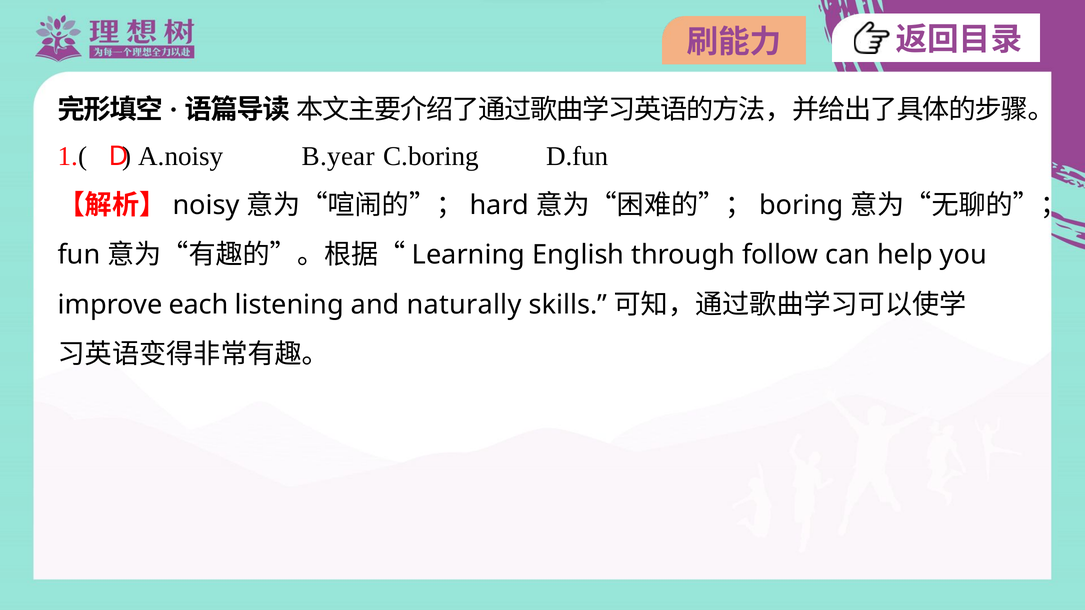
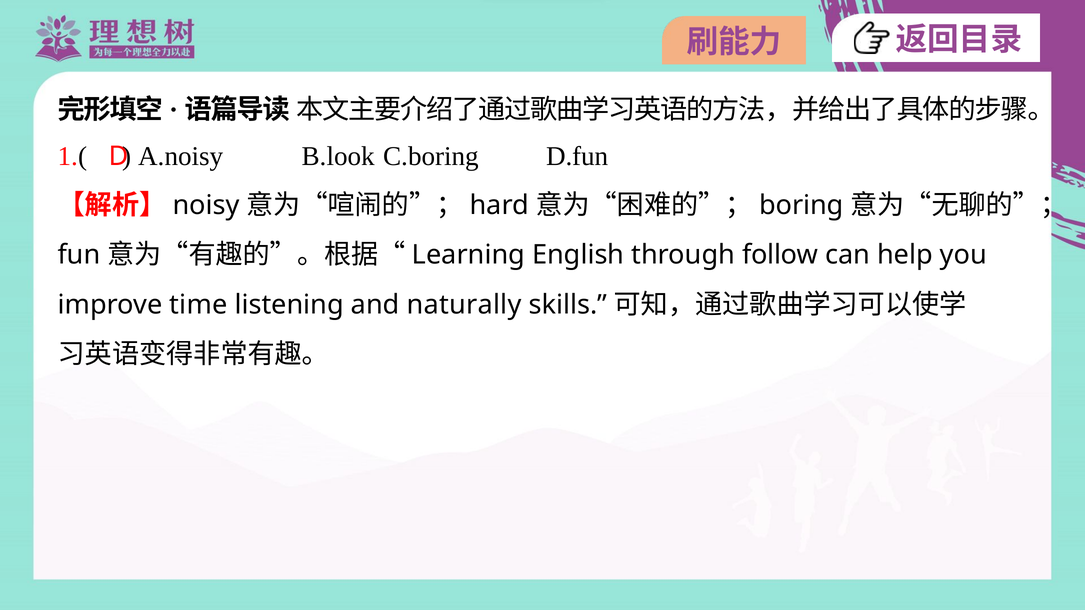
B.year: B.year -> B.look (338, 157)
each: each -> time (198, 305)
